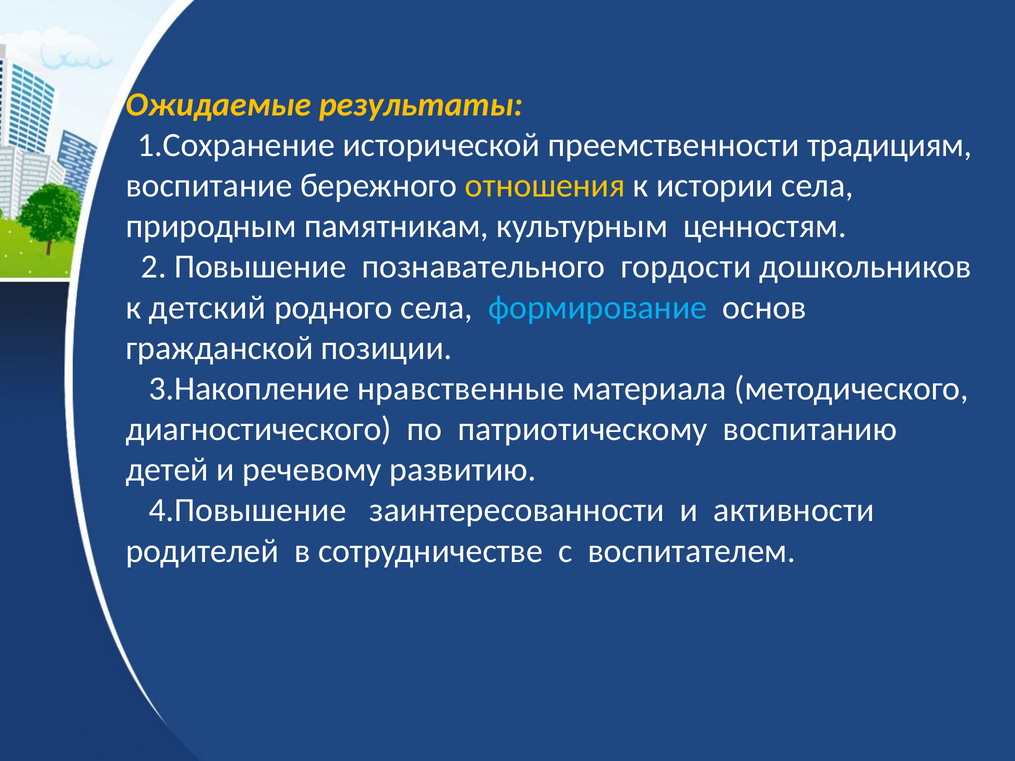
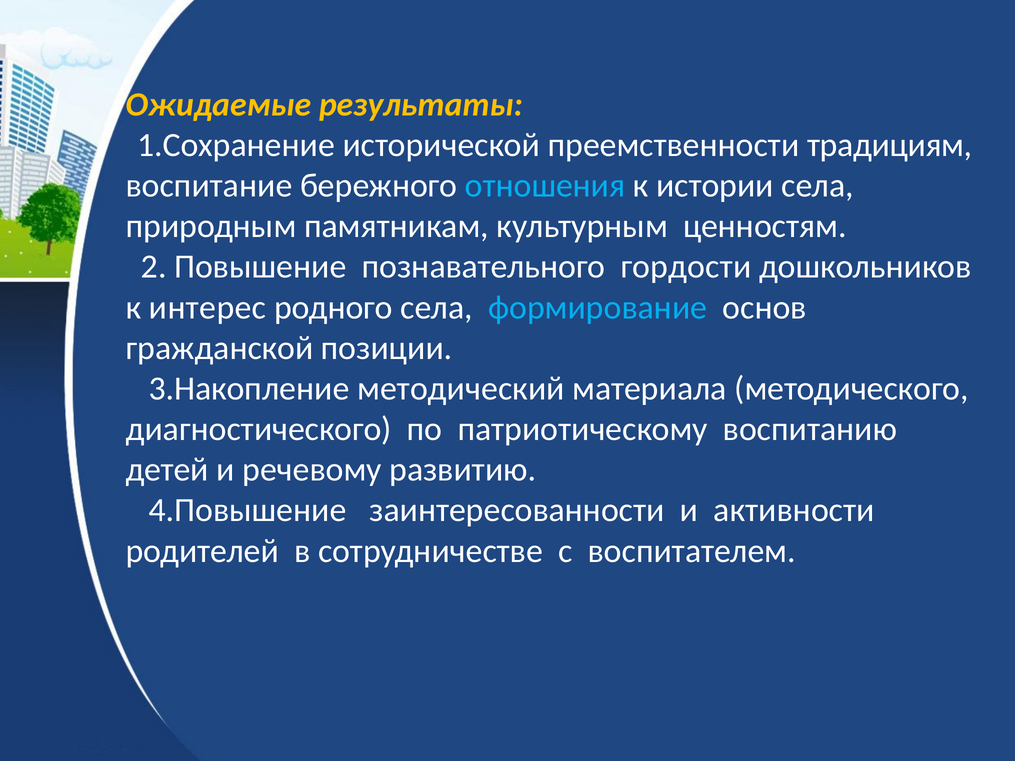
отношения colour: yellow -> light blue (545, 186)
детский: детский -> интерес (207, 307)
нравственные: нравственные -> методический (461, 389)
